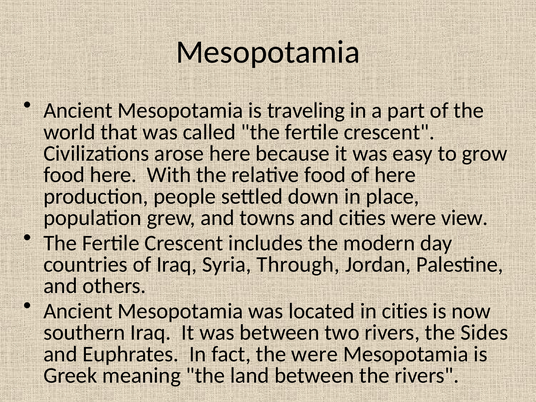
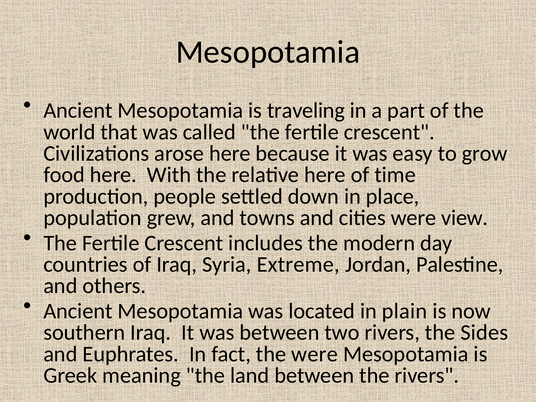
relative food: food -> here (325, 175)
of here: here -> time (395, 175)
Through: Through -> Extreme (298, 264)
in cities: cities -> plain (405, 311)
